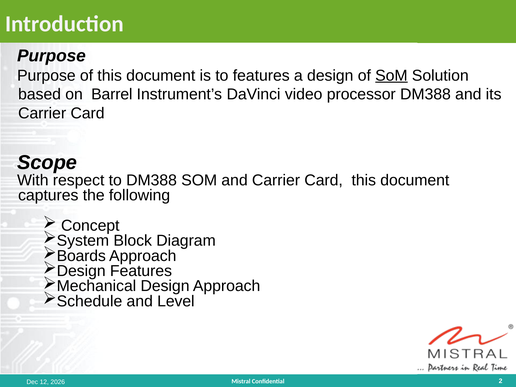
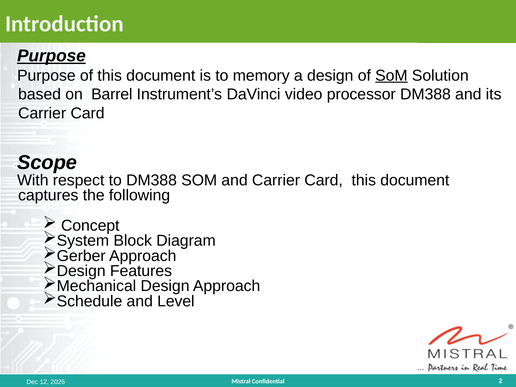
Purpose underline: none -> present (51, 56)
to features: features -> memory (261, 75)
Boards: Boards -> Gerber (81, 256)
